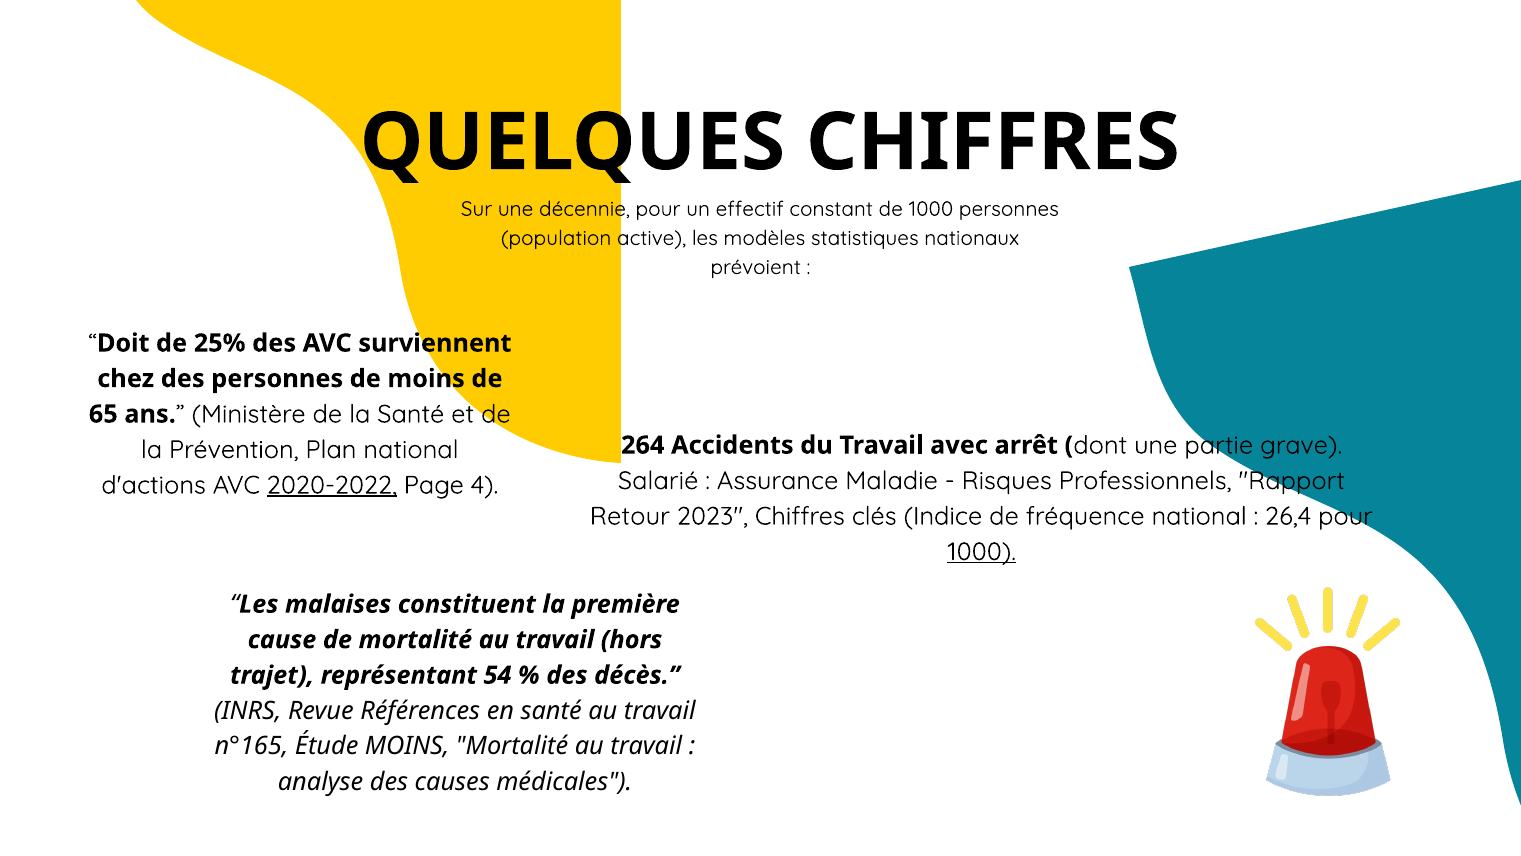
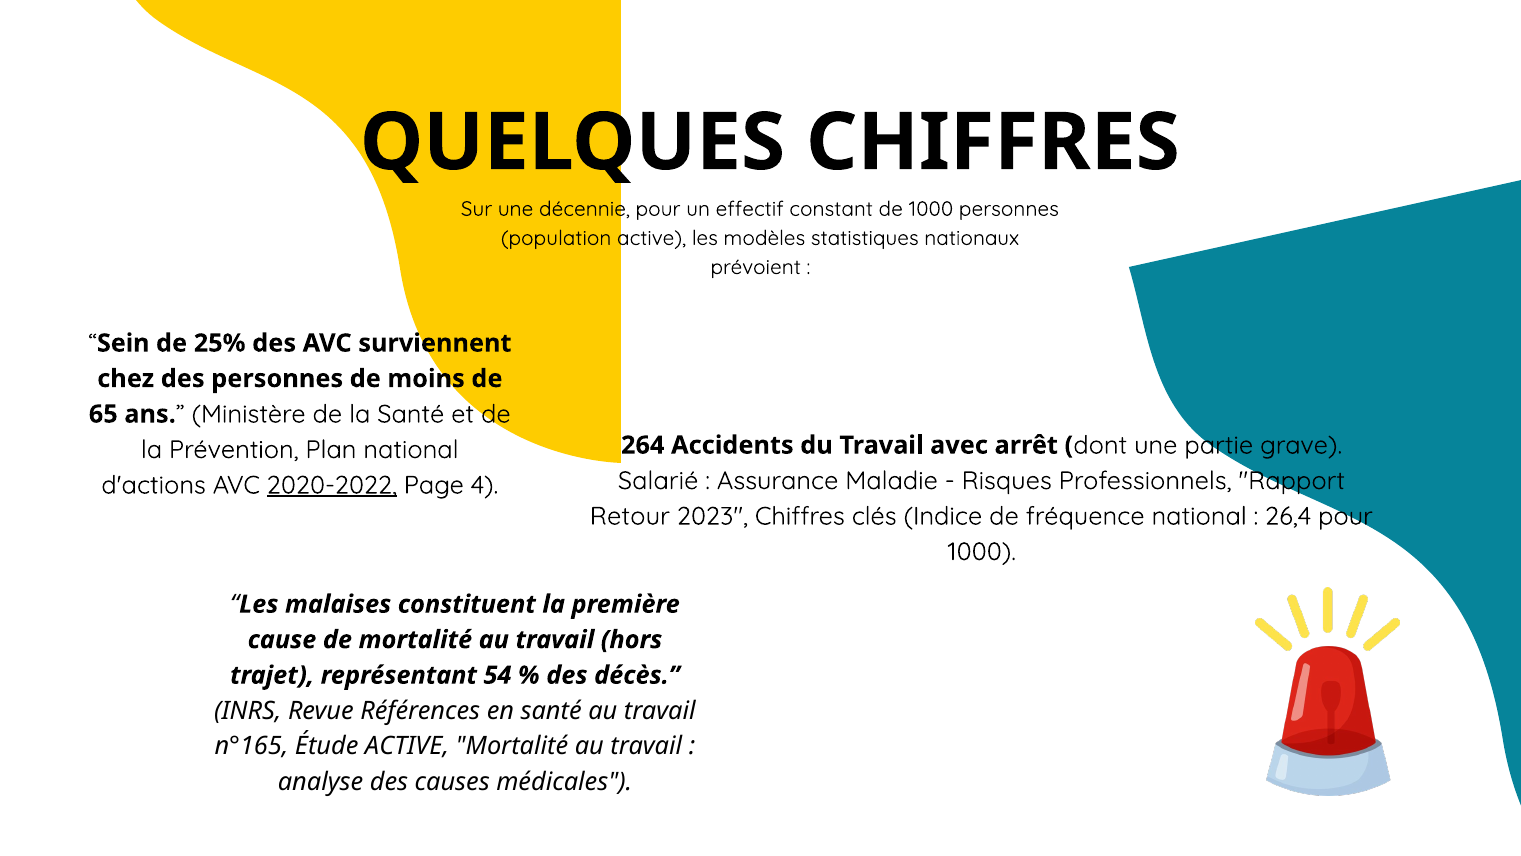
Doit: Doit -> Sein (123, 343)
1000 underline: present -> none (982, 551)
Étude MOINS: MOINS -> ACTIVE (407, 746)
